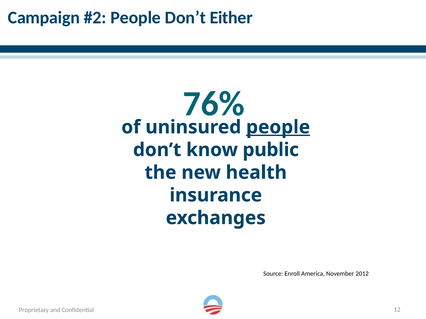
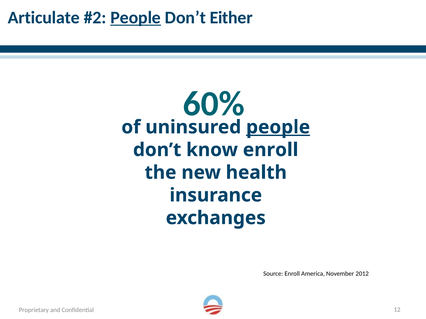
Campaign: Campaign -> Articulate (44, 18)
People underline: none -> present (136, 18)
76%: 76% -> 60% (214, 104)
know public: public -> enroll (271, 150)
